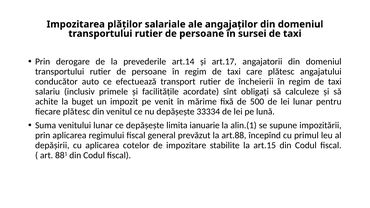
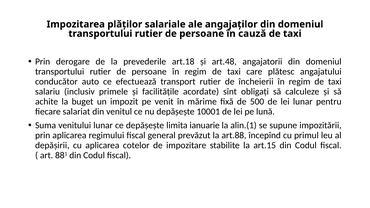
sursei: sursei -> cauză (252, 34)
art.14: art.14 -> art.18 (183, 62)
art.17: art.17 -> art.48 (224, 62)
fiecare plătesc: plătesc -> salariat (76, 112)
33334: 33334 -> 10001 (208, 112)
